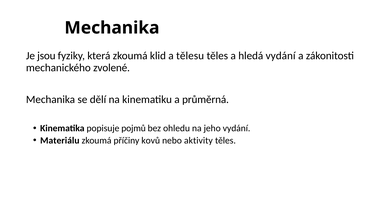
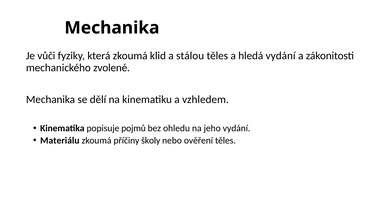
jsou: jsou -> vůči (46, 56)
tělesu: tělesu -> stálou (190, 56)
průměrná: průměrná -> vzhledem (205, 99)
kovů: kovů -> školy (151, 141)
aktivity: aktivity -> ověření (198, 141)
